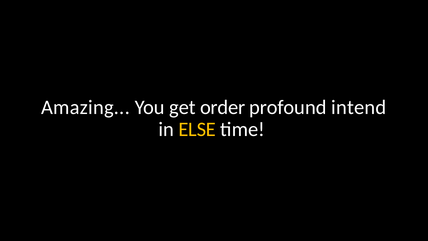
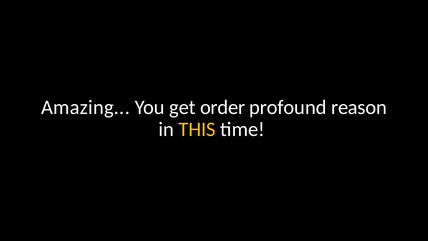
intend: intend -> reason (359, 107)
ELSE: ELSE -> THIS (197, 129)
